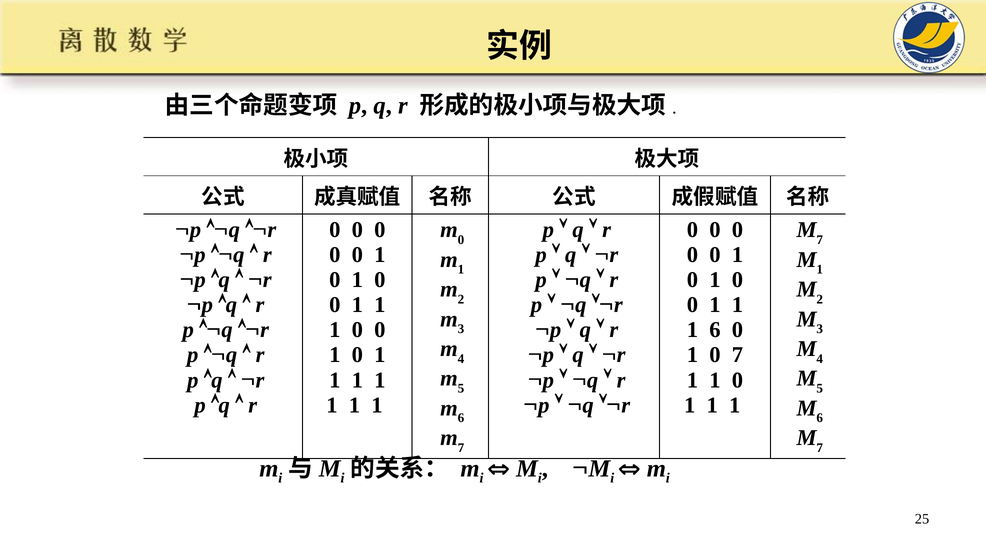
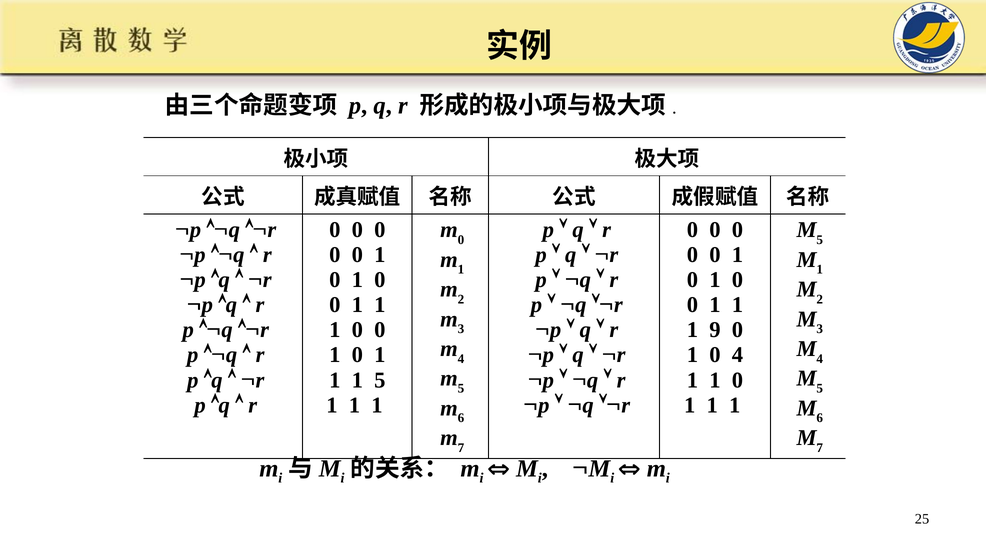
7: 7 -> 5 (820, 240)
1 6: 6 -> 9 (715, 330)
0 7: 7 -> 4 (737, 355)
1: 1 -> 5 (380, 380)
